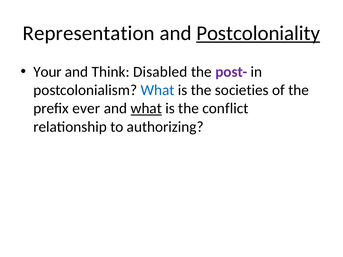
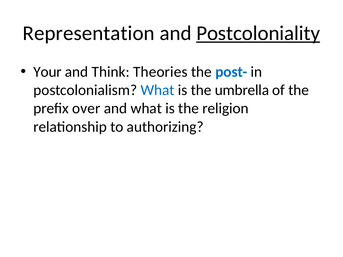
Disabled: Disabled -> Theories (160, 72)
post- colour: purple -> blue (231, 72)
societies: societies -> umbrella (242, 90)
ever: ever -> over (86, 109)
what underline: present -> none (146, 109)
conflict: conflict -> religion (226, 109)
